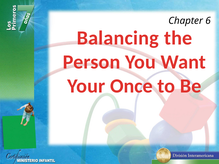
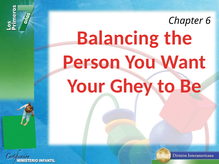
Once: Once -> Ghey (131, 86)
